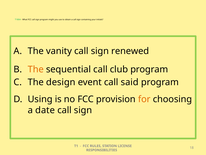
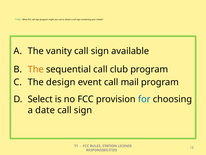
renewed: renewed -> available (130, 51)
said: said -> mail (130, 82)
Using: Using -> Select (40, 99)
for colour: orange -> blue (144, 99)
